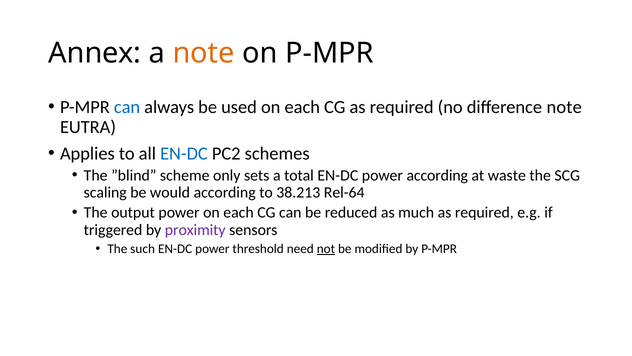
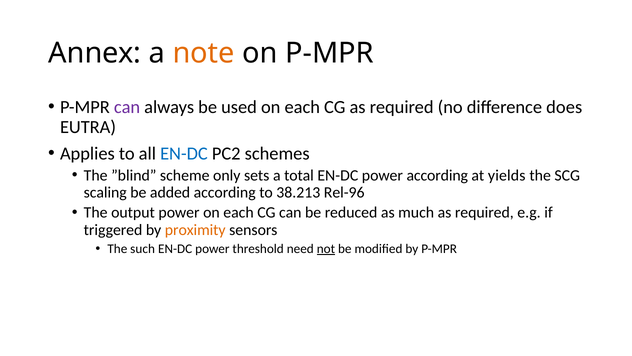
can colour: blue -> purple (127, 107)
difference note: note -> does (564, 107)
waste: waste -> yields (507, 175)
would: would -> added (170, 192)
Rel-64: Rel-64 -> Rel-96 (344, 192)
proximity colour: purple -> orange (195, 230)
